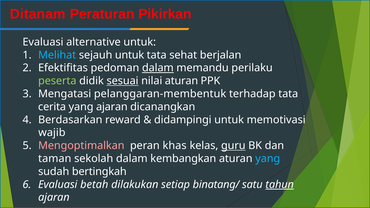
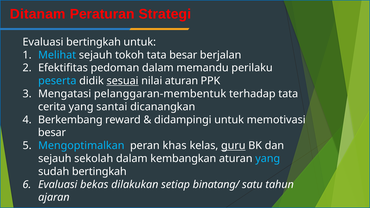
Pikirkan: Pikirkan -> Strategi (165, 14)
Evaluasi alternative: alternative -> bertingkah (94, 42)
sejauh untuk: untuk -> tokoh (130, 55)
tata sehat: sehat -> besar (183, 55)
dalam underline: present -> none (158, 68)
peserta colour: light green -> light blue (57, 81)
yang ajaran: ajaran -> santai (112, 107)
Berdasarkan: Berdasarkan -> Berkembang (70, 120)
wajib: wajib -> besar (52, 133)
Mengoptimalkan colour: pink -> light blue (81, 146)
taman: taman -> sejauh (55, 159)
betah: betah -> bekas (94, 185)
tahun underline: present -> none (280, 185)
